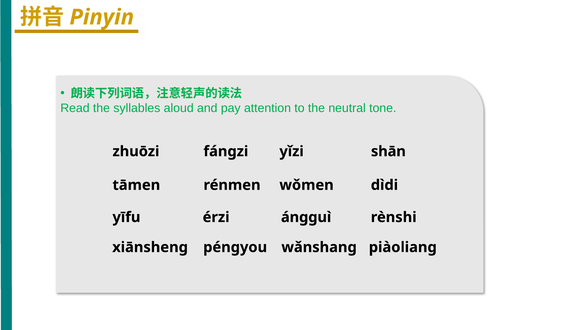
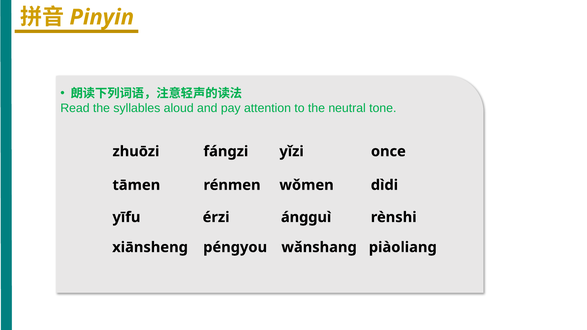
shān: shān -> once (388, 151)
